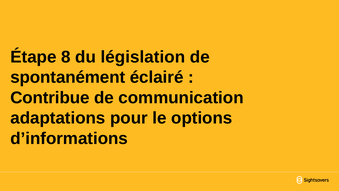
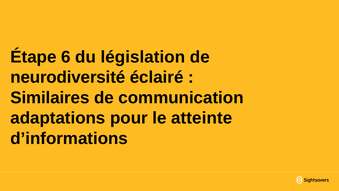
8: 8 -> 6 (66, 57)
spontanément: spontanément -> neurodiversité (68, 77)
Contribue: Contribue -> Similaires (50, 98)
options: options -> atteinte (202, 118)
